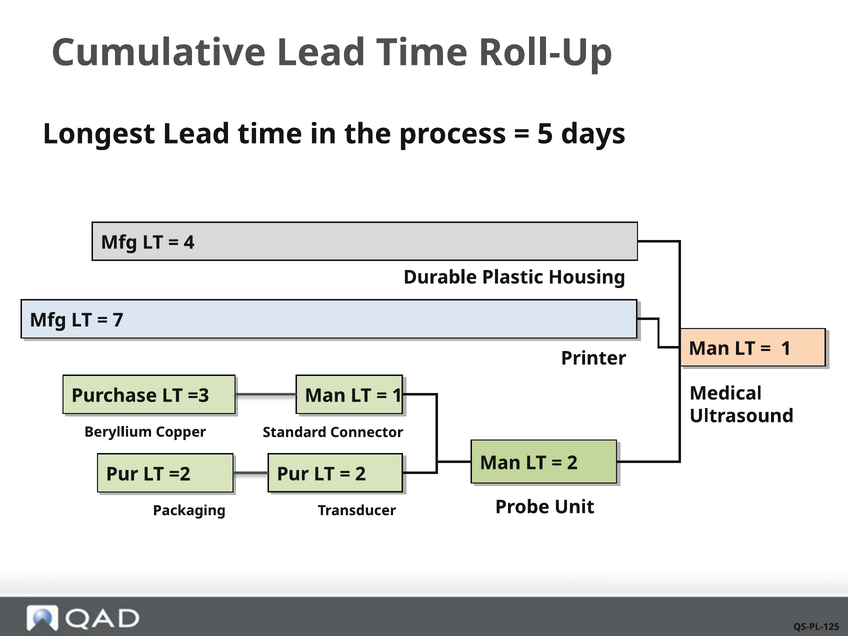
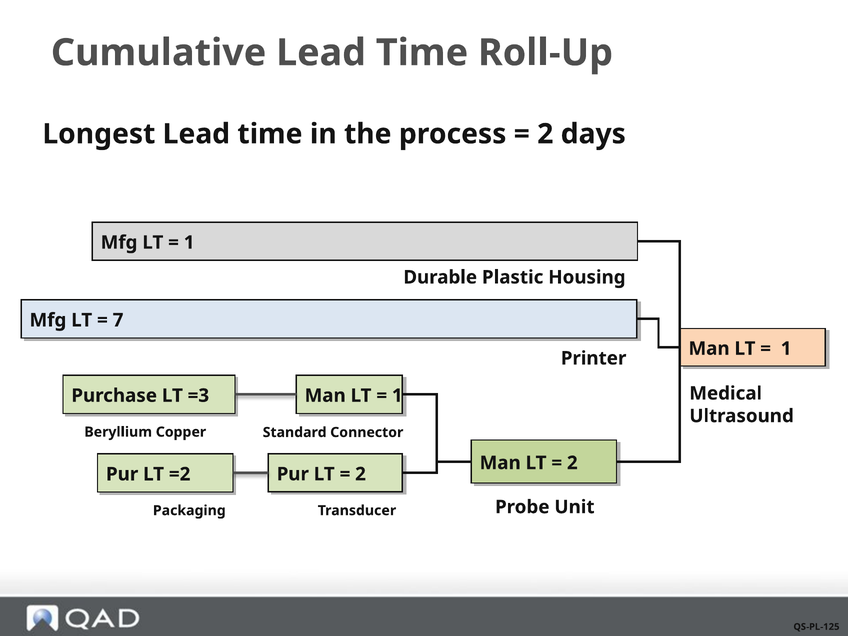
5: 5 -> 2 (545, 134)
4: 4 -> 1 (189, 243)
